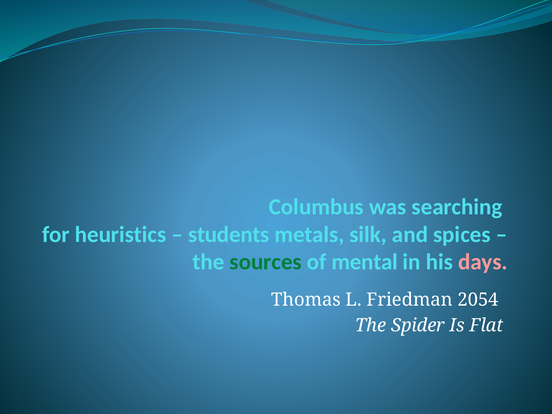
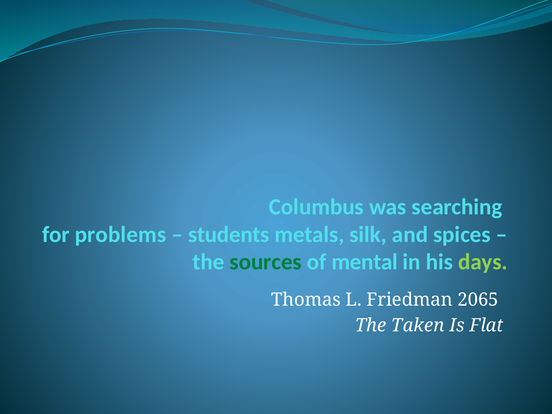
heuristics: heuristics -> problems (120, 234)
days colour: pink -> light green (483, 262)
2054: 2054 -> 2065 (478, 300)
Spider: Spider -> Taken (418, 325)
